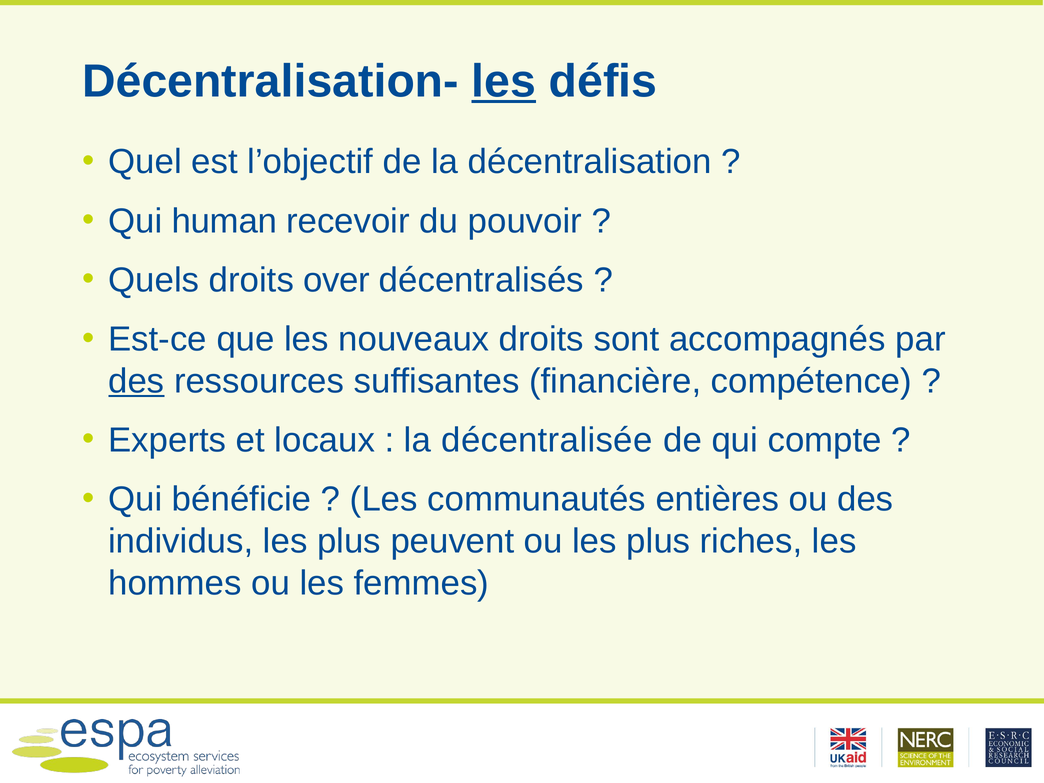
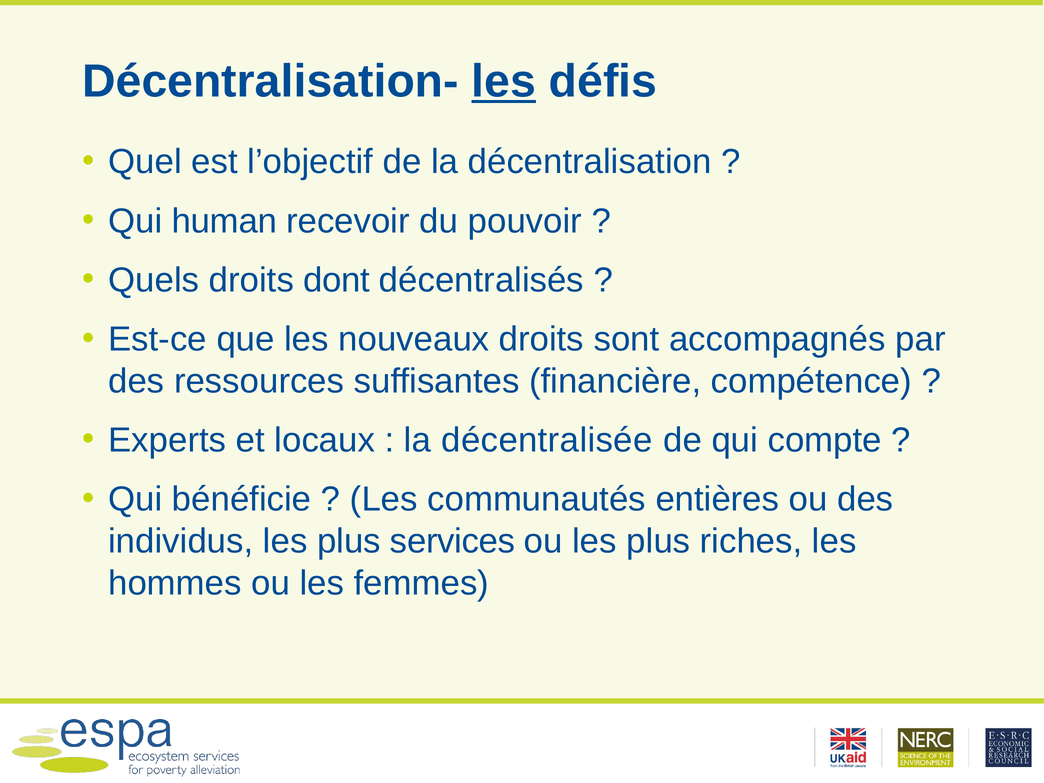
over: over -> dont (337, 280)
des underline: present -> none (136, 381)
peuvent: peuvent -> services (453, 541)
